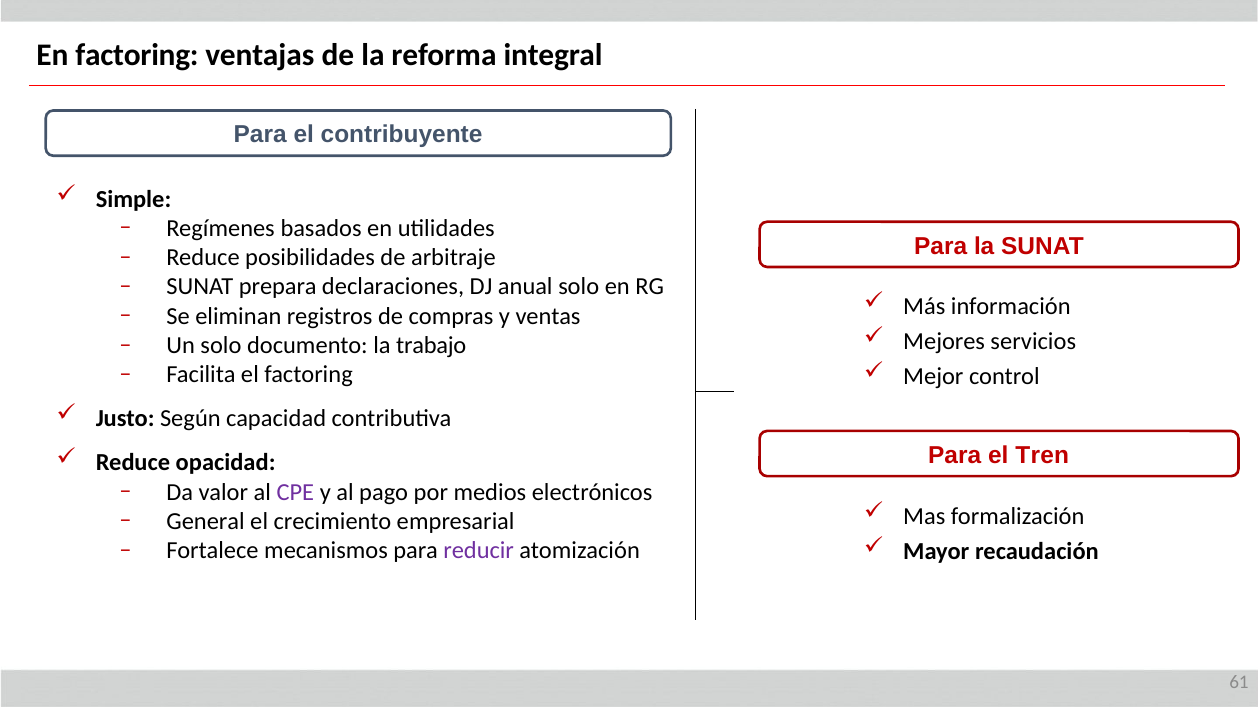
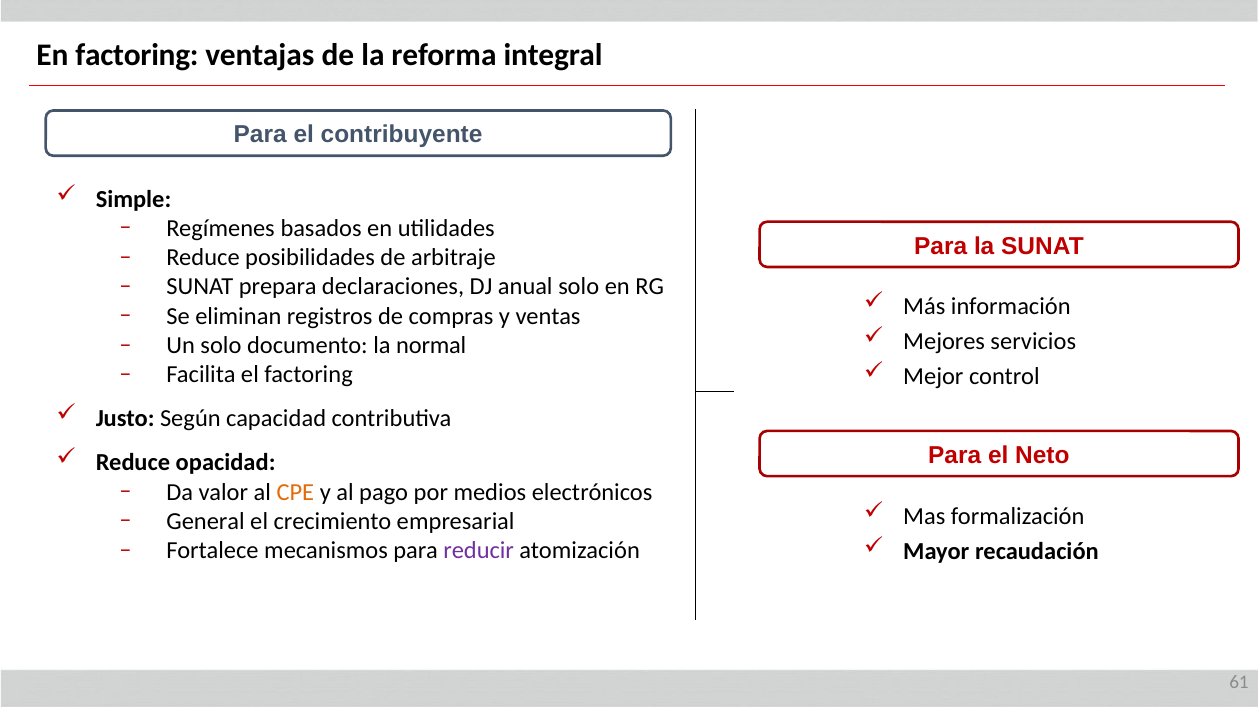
trabajo: trabajo -> normal (431, 346)
Tren: Tren -> Neto (1042, 456)
CPE colour: purple -> orange (295, 493)
